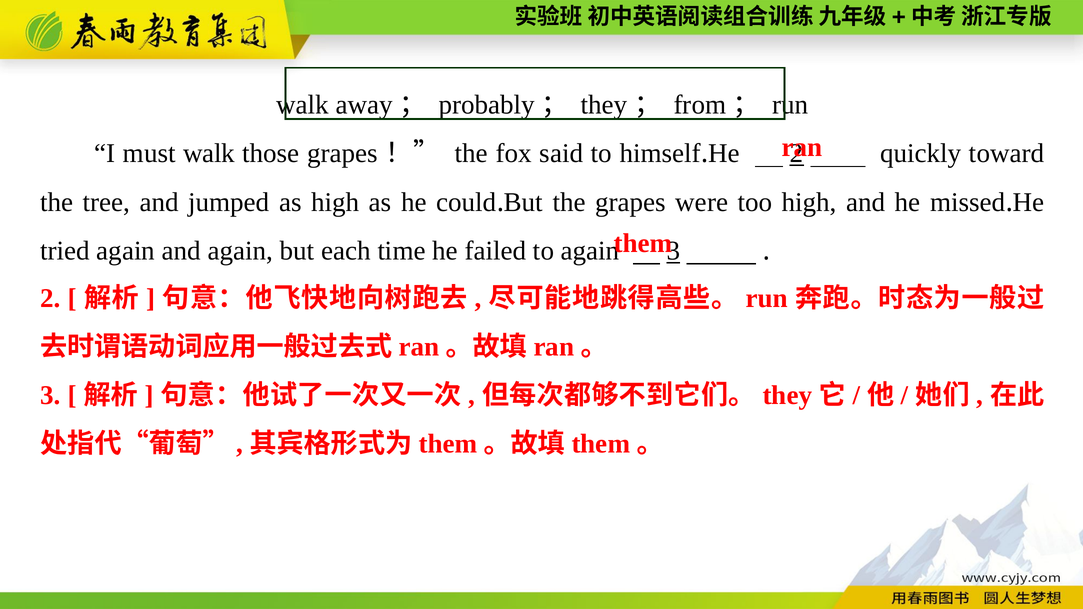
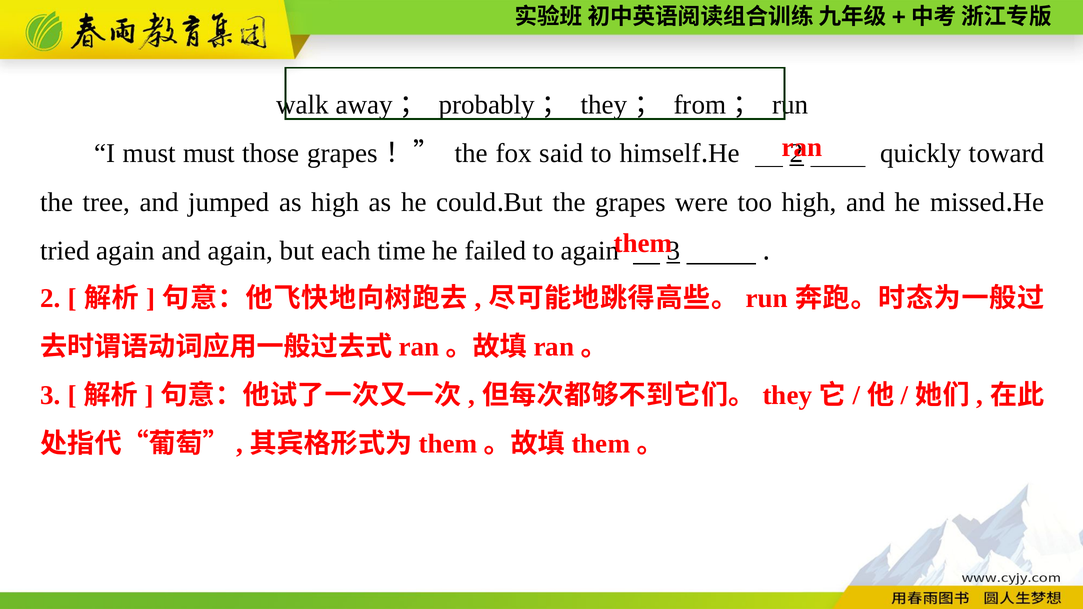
must walk: walk -> must (209, 154)
